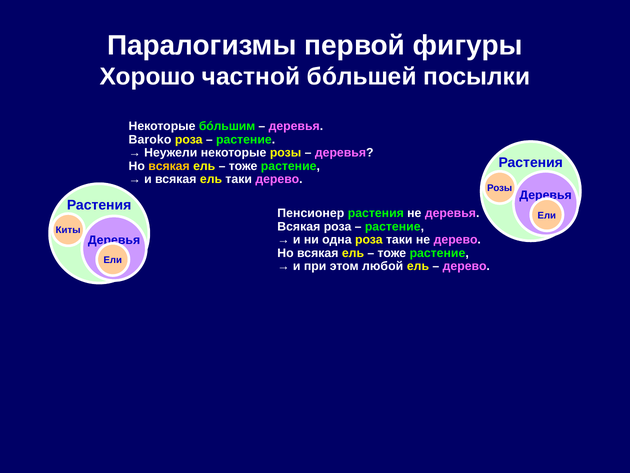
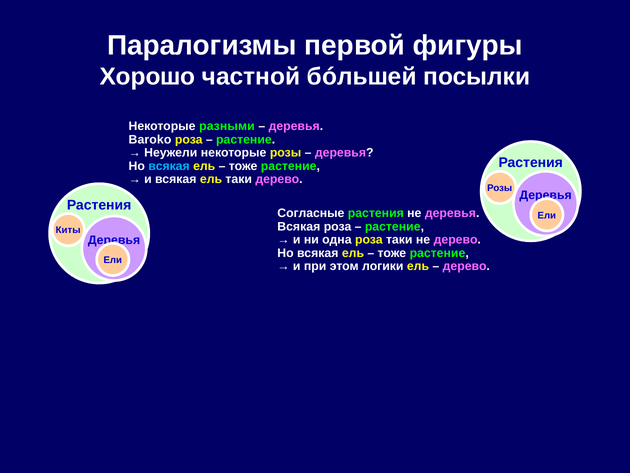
бóльшим: бóльшим -> разными (227, 126)
всякая colour: yellow -> light blue (169, 166)
Пенсионер: Пенсионер -> Согласные (311, 213)
любой: любой -> логики (383, 266)
